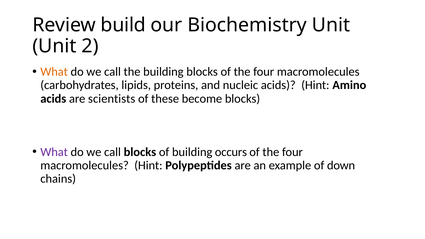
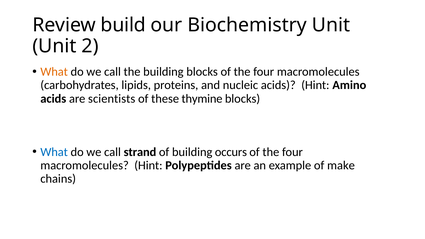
become: become -> thymine (202, 99)
What colour: purple -> blue (54, 152)
call blocks: blocks -> strand (140, 152)
down: down -> make (341, 165)
